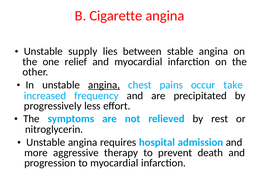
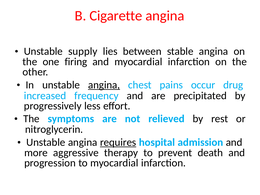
relief: relief -> firing (76, 62)
take: take -> drug (233, 85)
requires underline: none -> present (118, 142)
